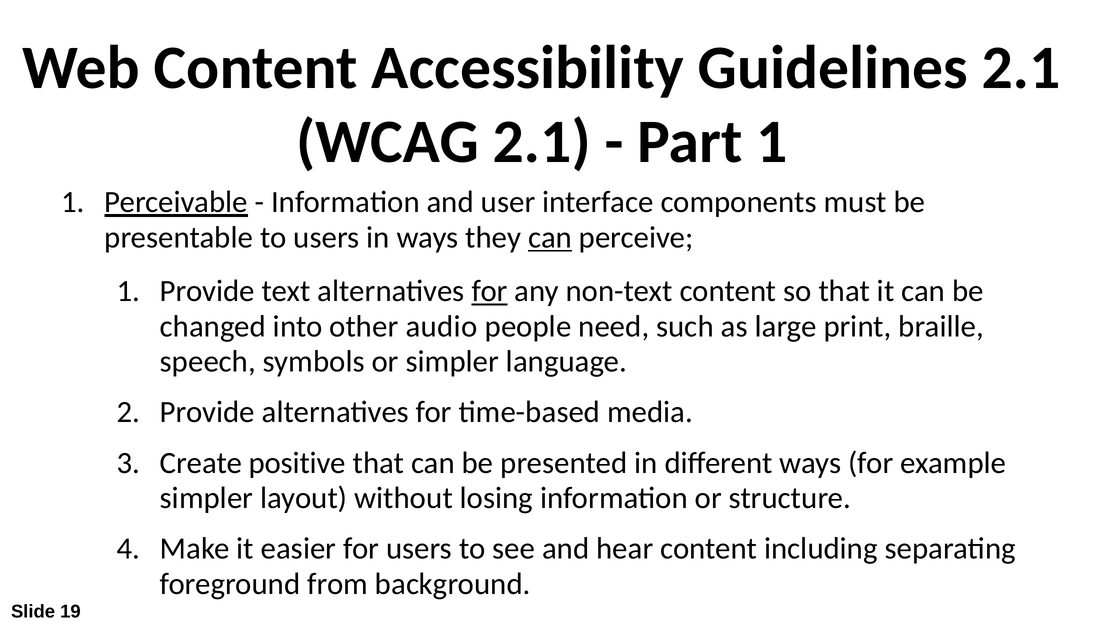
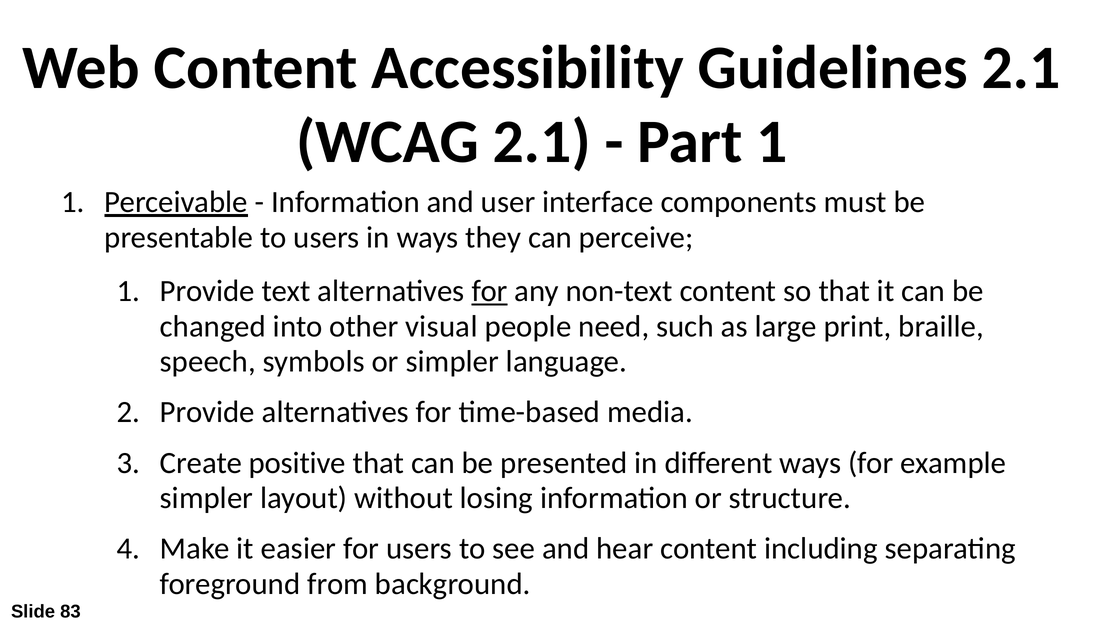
can underline: present -> none (550, 237)
audio: audio -> visual (441, 326)
19: 19 -> 83 (70, 611)
